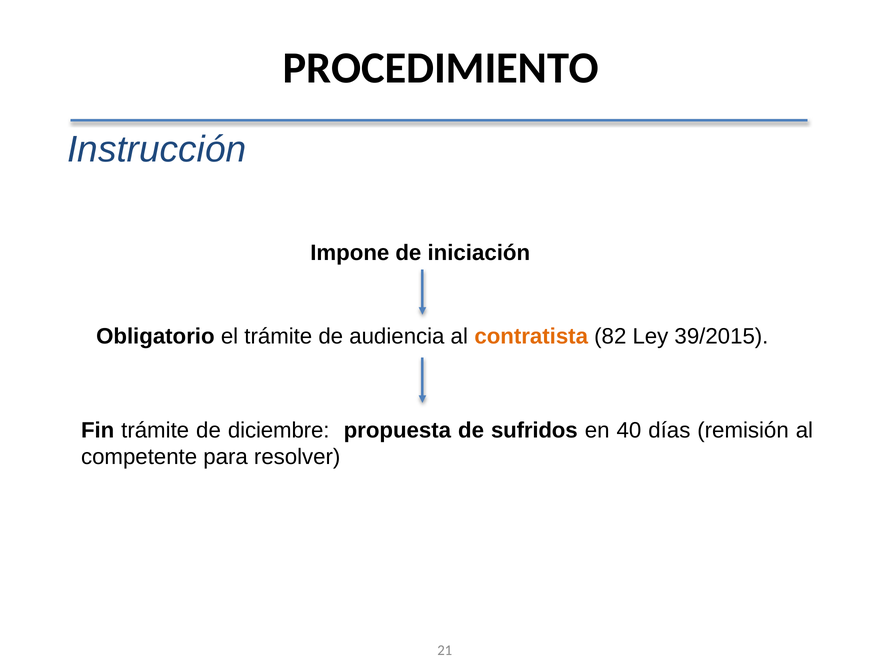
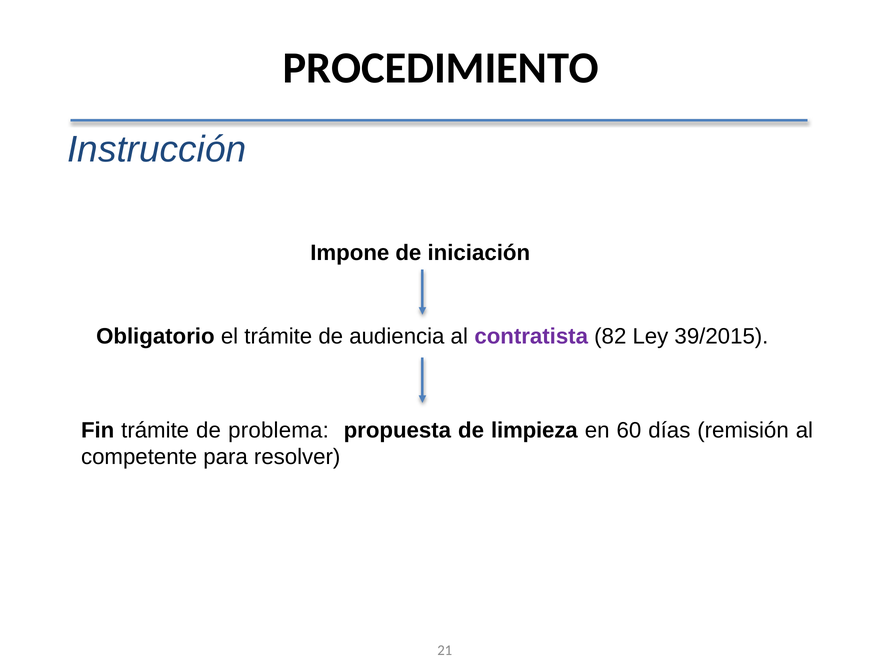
contratista colour: orange -> purple (531, 336)
diciembre: diciembre -> problema (279, 430)
sufridos: sufridos -> limpieza (534, 430)
40: 40 -> 60 (629, 430)
